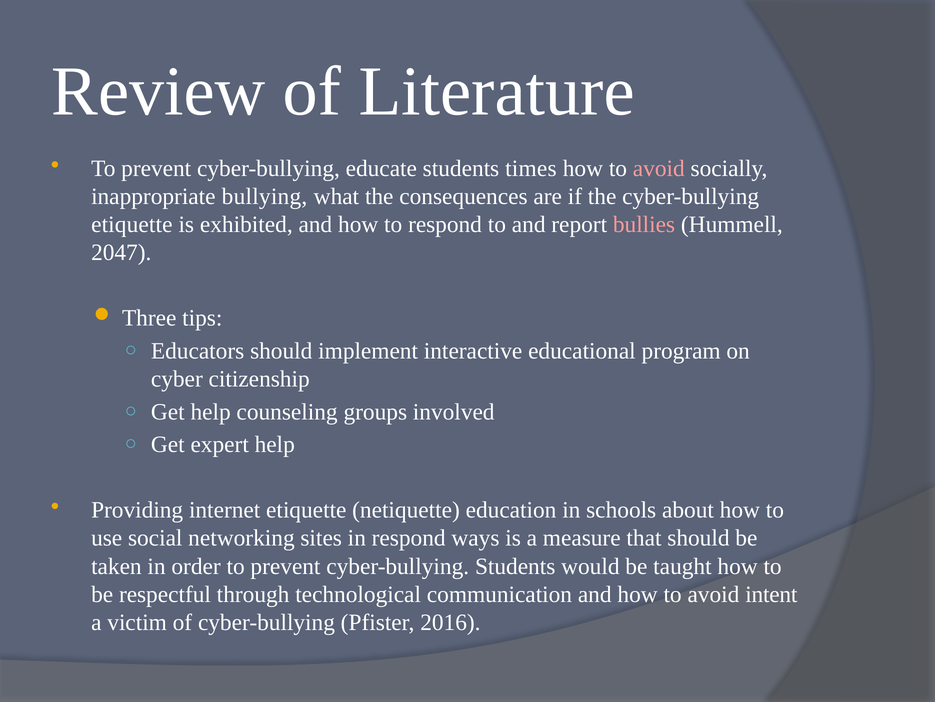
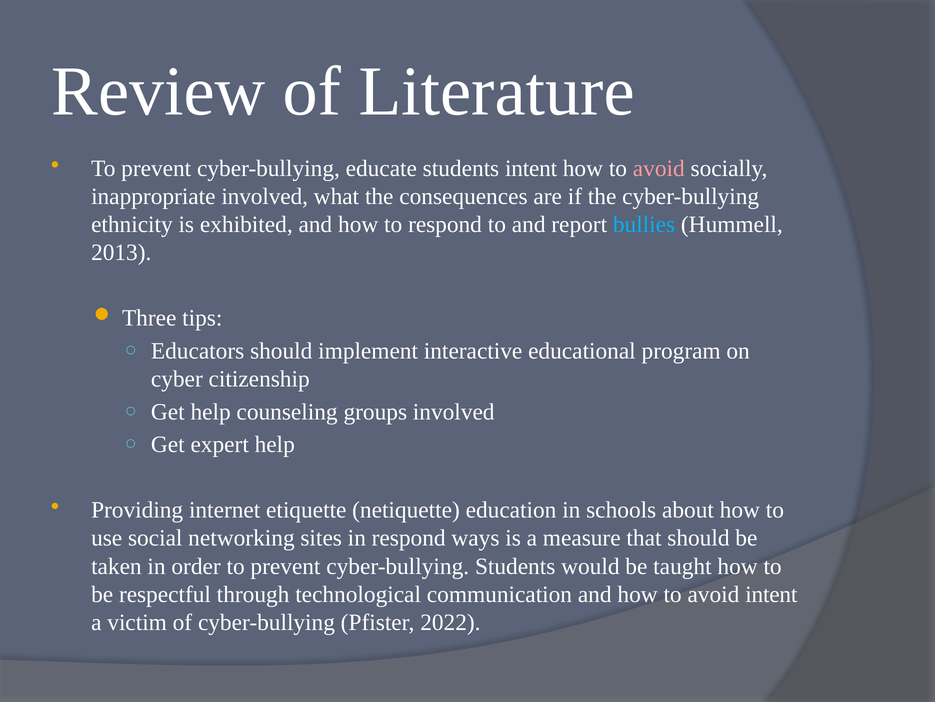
students times: times -> intent (531, 168)
inappropriate bullying: bullying -> involved (265, 196)
etiquette: etiquette -> ethnicity (132, 224)
bullies colour: pink -> light blue (644, 224)
2047: 2047 -> 2013 (121, 252)
2016: 2016 -> 2022 (450, 622)
